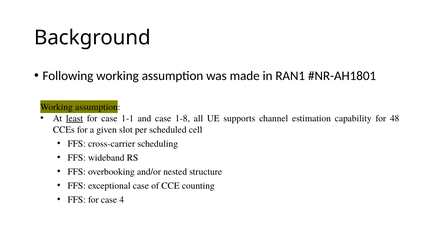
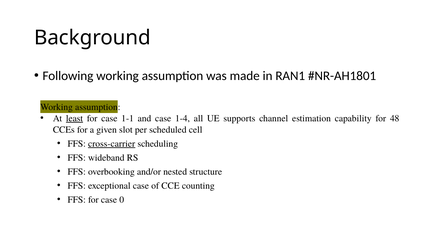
1-8: 1-8 -> 1-4 (183, 118)
cross-carrier underline: none -> present (112, 144)
4: 4 -> 0 (122, 200)
